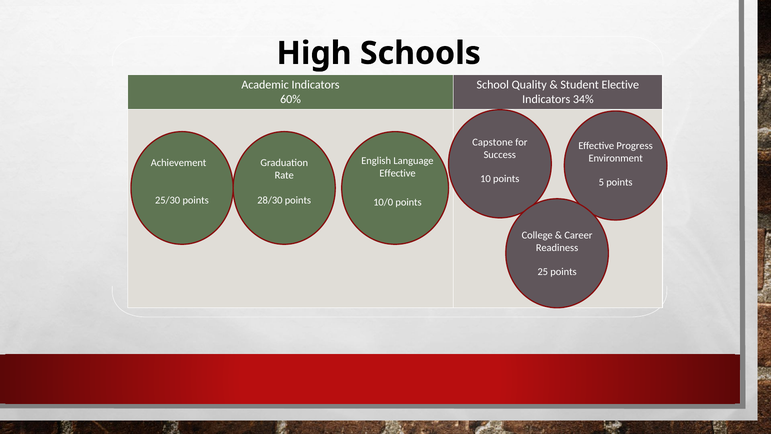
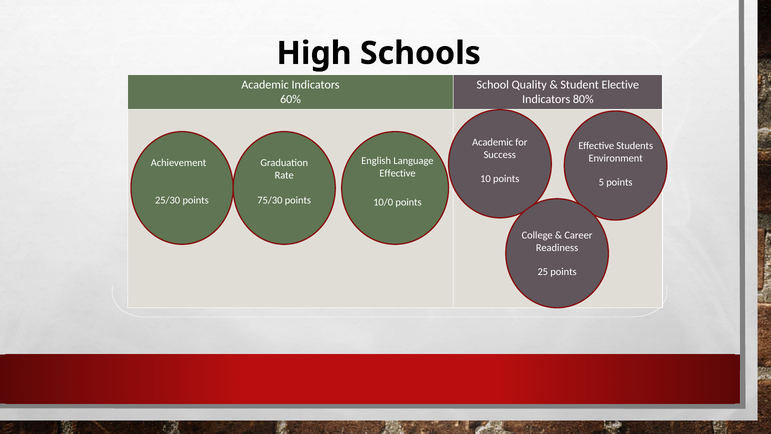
34%: 34% -> 80% (583, 99)
Capstone: Capstone -> Academic (493, 142)
Progress: Progress -> Students (635, 145)
28/30: 28/30 -> 75/30 (270, 200)
